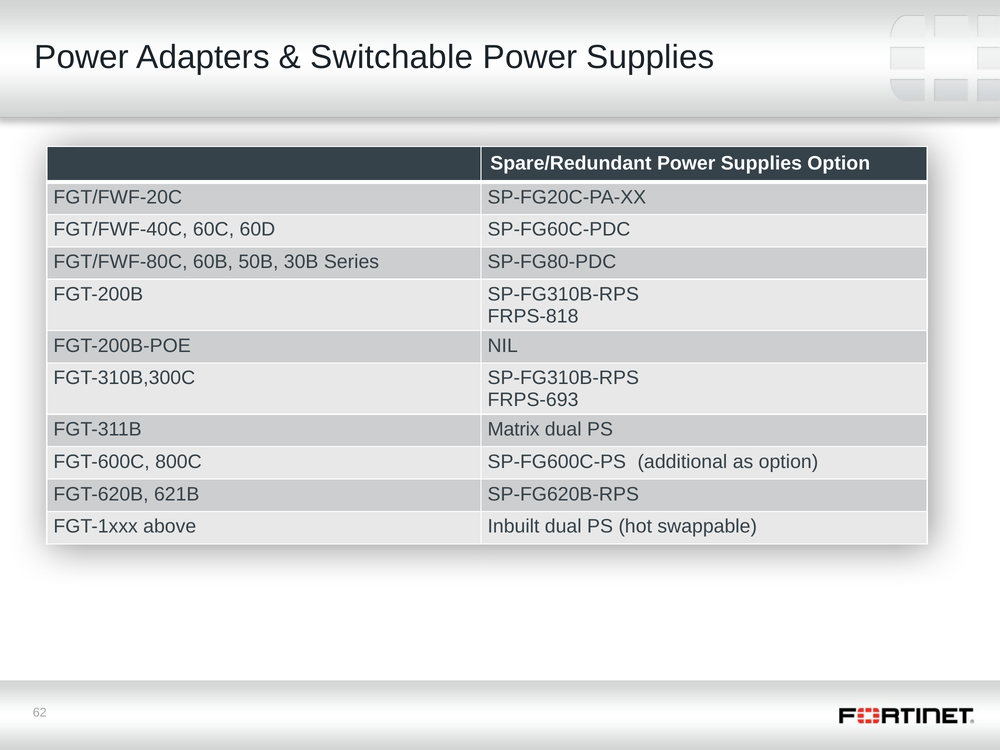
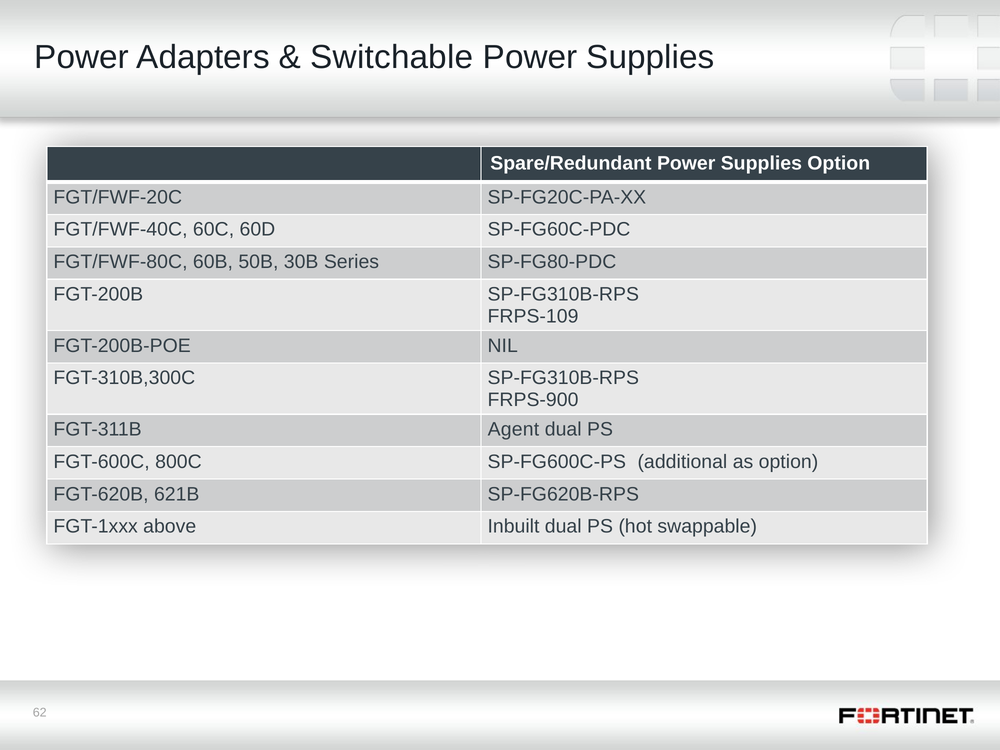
FRPS-818: FRPS-818 -> FRPS-109 (533, 316)
FRPS-693: FRPS-693 -> FRPS-900 (533, 400)
Matrix: Matrix -> Agent (513, 429)
